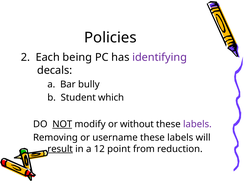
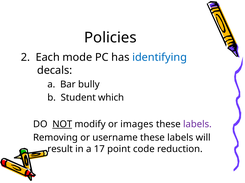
being: being -> mode (77, 58)
identifying colour: purple -> blue (160, 58)
without: without -> images (137, 125)
result underline: present -> none (60, 149)
12: 12 -> 17 (99, 149)
from: from -> code (144, 149)
